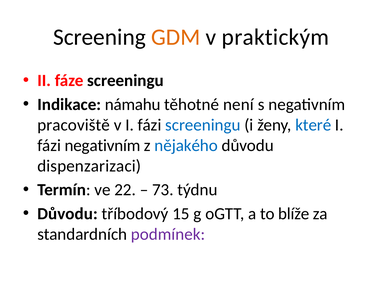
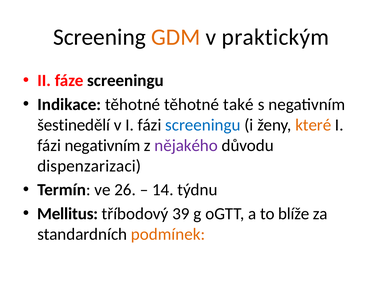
Indikace námahu: námahu -> těhotné (133, 104)
není: není -> také (238, 104)
pracoviště: pracoviště -> šestinedělí (74, 125)
které colour: blue -> orange (313, 125)
nějakého colour: blue -> purple (186, 145)
22: 22 -> 26 (125, 189)
73: 73 -> 14 (163, 189)
Důvodu: Důvodu -> Mellitus (68, 213)
15: 15 -> 39 (181, 213)
podmínek colour: purple -> orange (168, 234)
